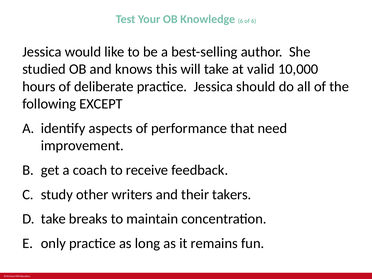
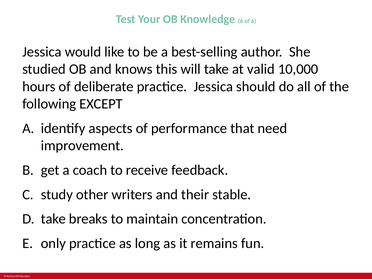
takers: takers -> stable (232, 195)
